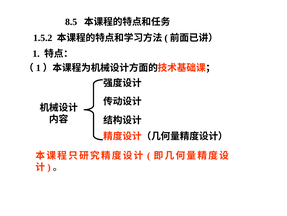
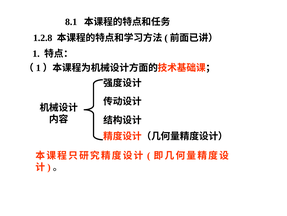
8.5: 8.5 -> 8.1 (71, 22)
1.5.2: 1.5.2 -> 1.2.8 (43, 38)
